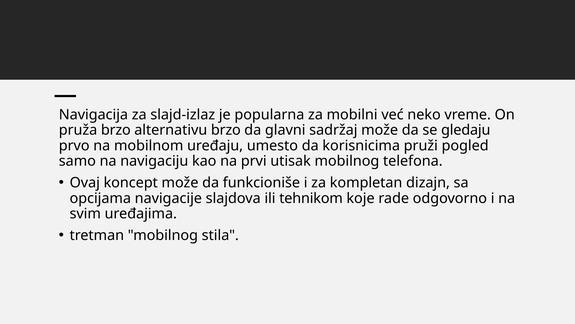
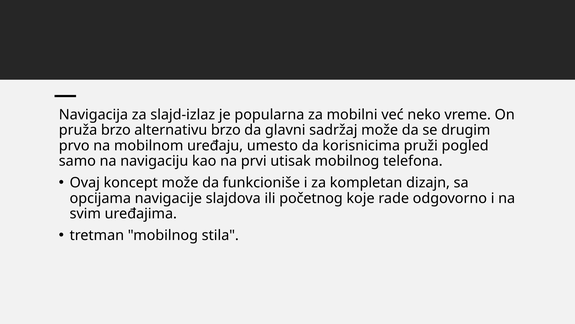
gledaju: gledaju -> drugim (466, 130)
tehnikom: tehnikom -> početnog (311, 198)
